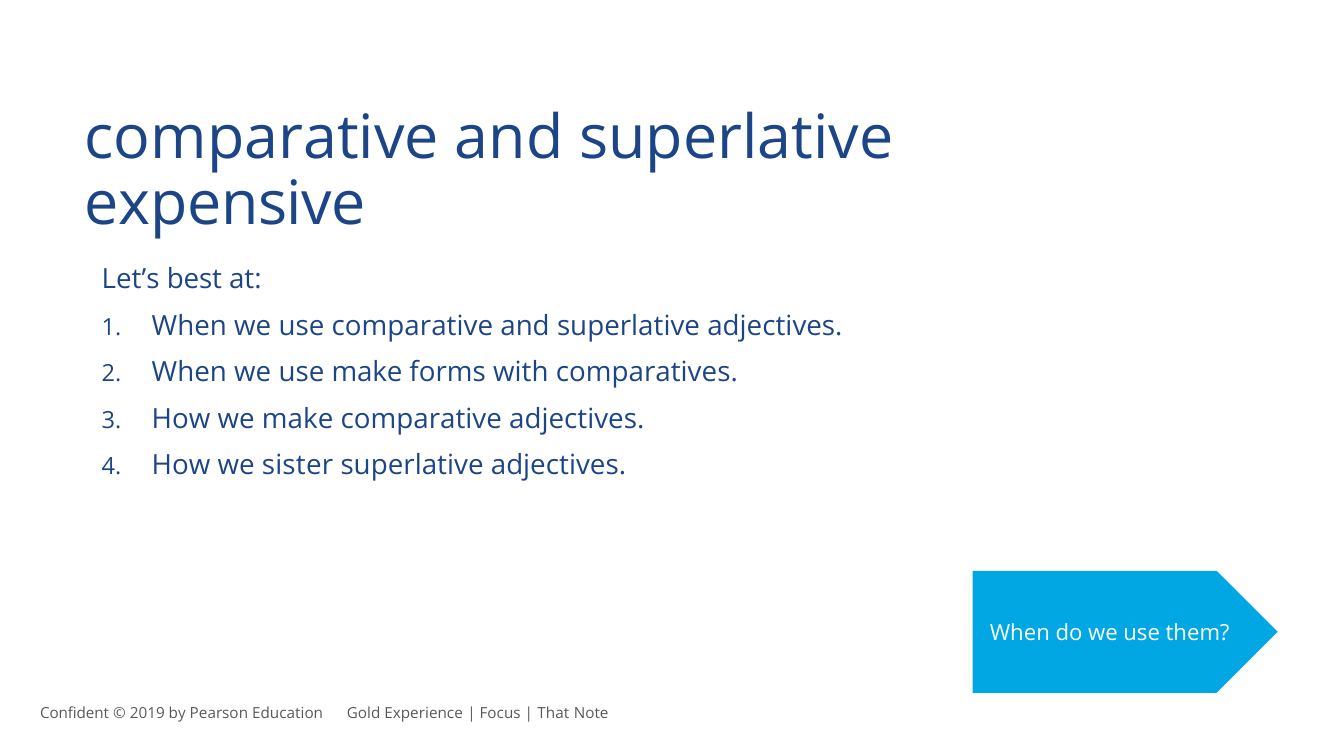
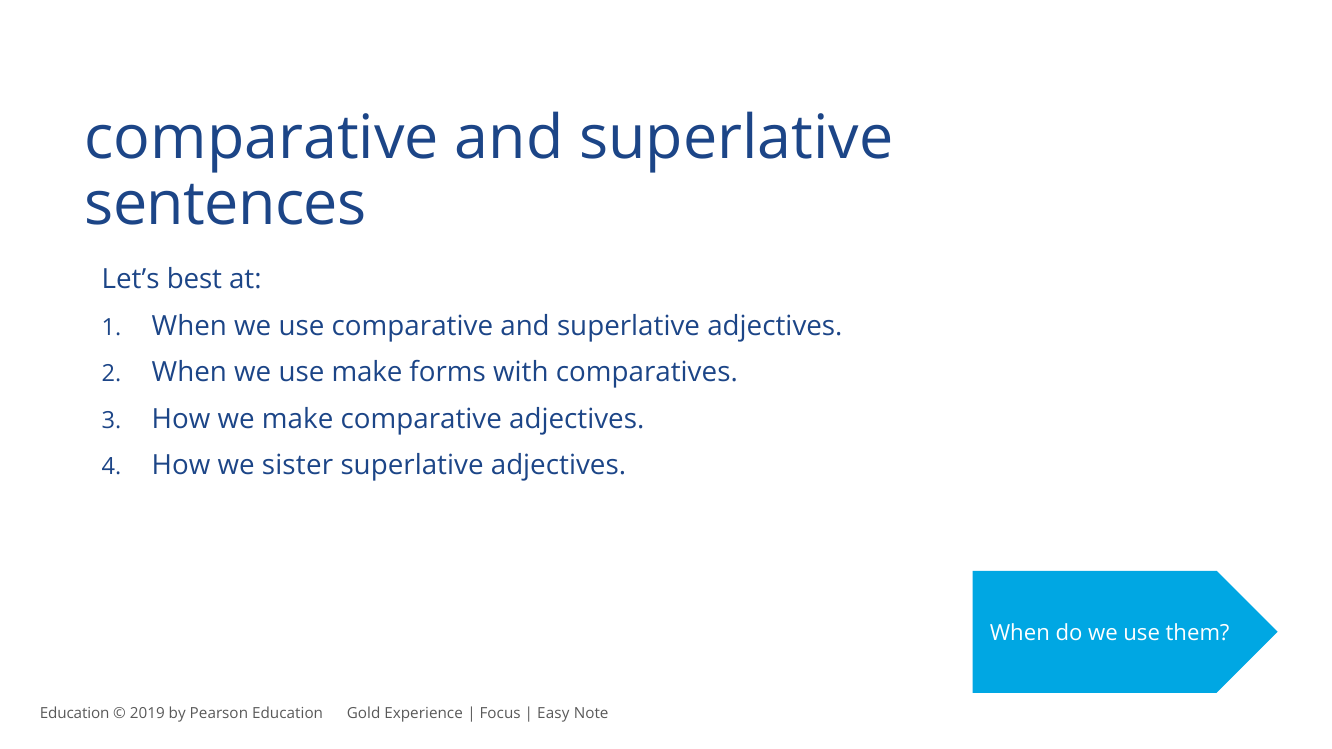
expensive: expensive -> sentences (226, 204)
Confident: Confident -> Education (75, 714)
That: That -> Easy (553, 714)
